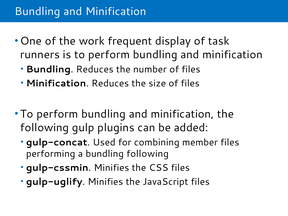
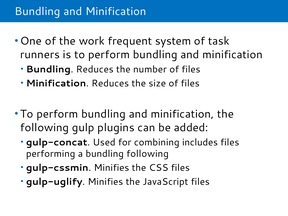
display: display -> system (173, 41)
member: member -> includes (200, 142)
